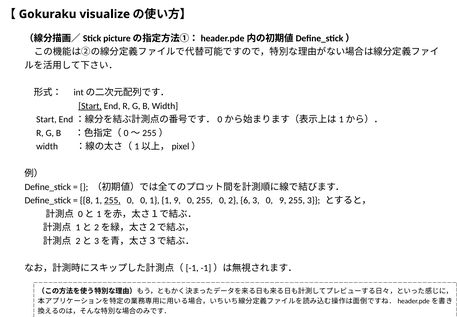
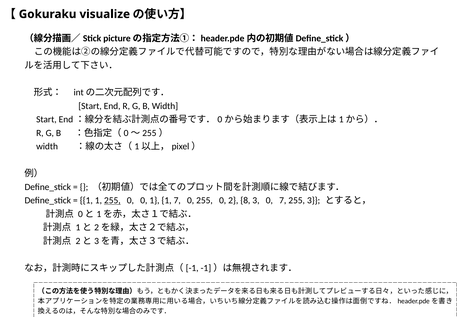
Start underline: present -> none (90, 106)
8: 8 -> 1 (86, 200)
1 9: 9 -> 7 (177, 200)
6: 6 -> 8 (245, 200)
0 9: 9 -> 7 (283, 200)
